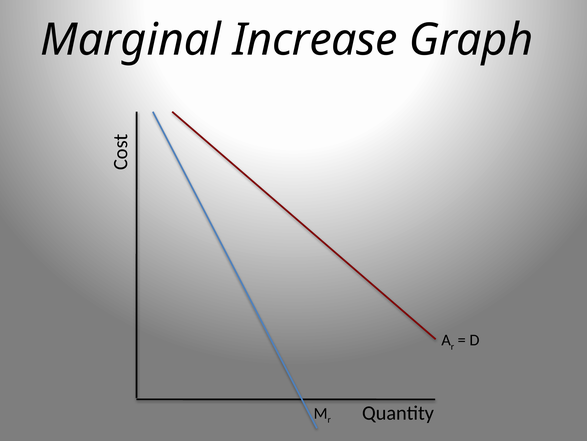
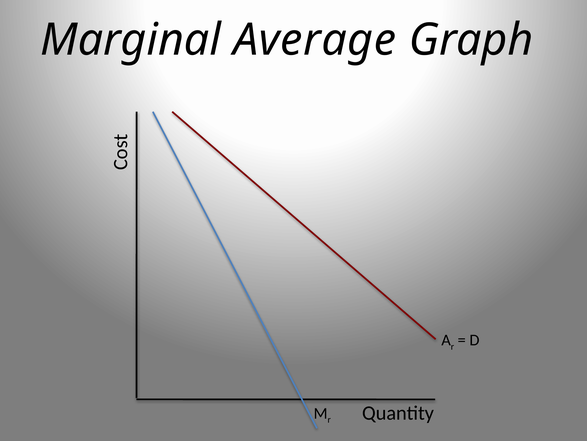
Increase: Increase -> Average (315, 40)
